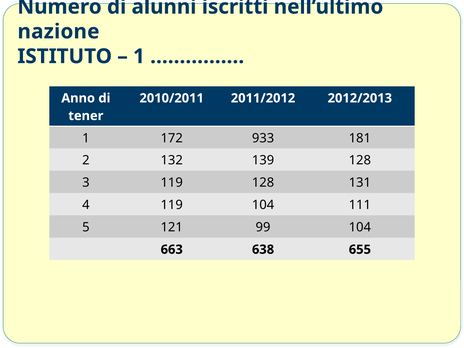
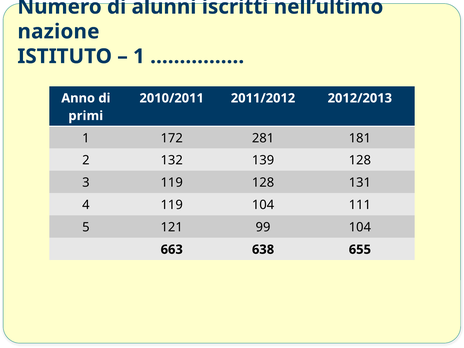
tener: tener -> primi (86, 116)
933: 933 -> 281 (263, 138)
